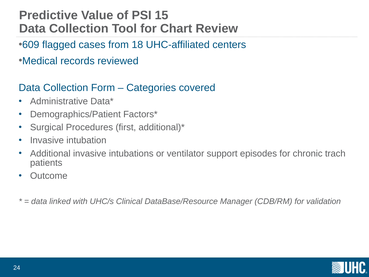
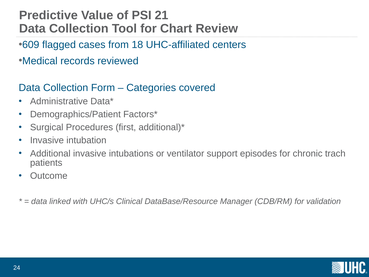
15: 15 -> 21 (162, 15)
